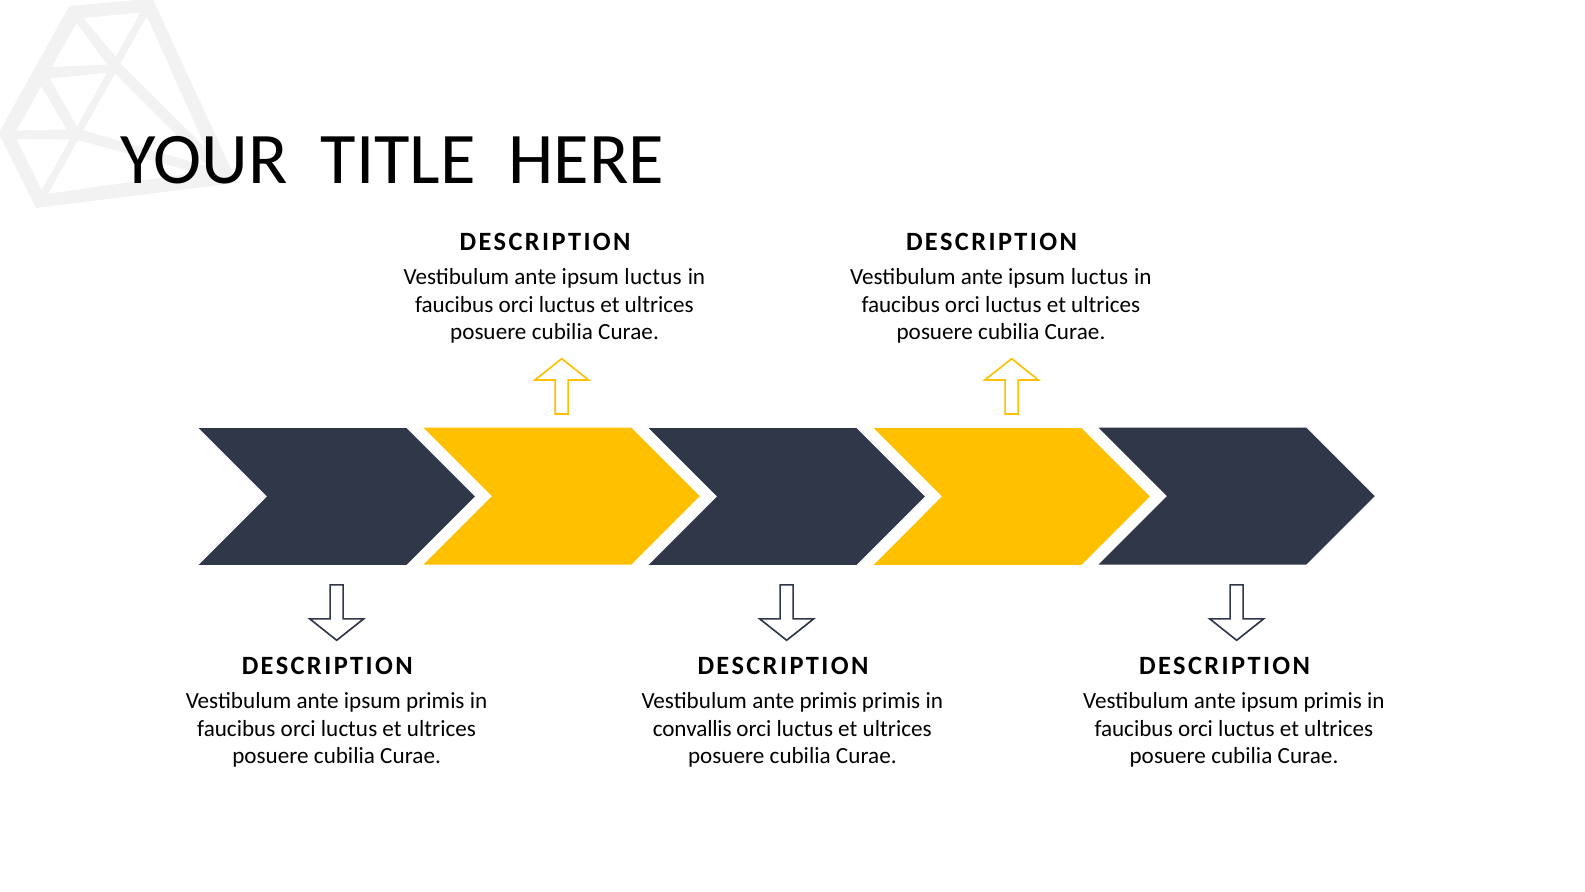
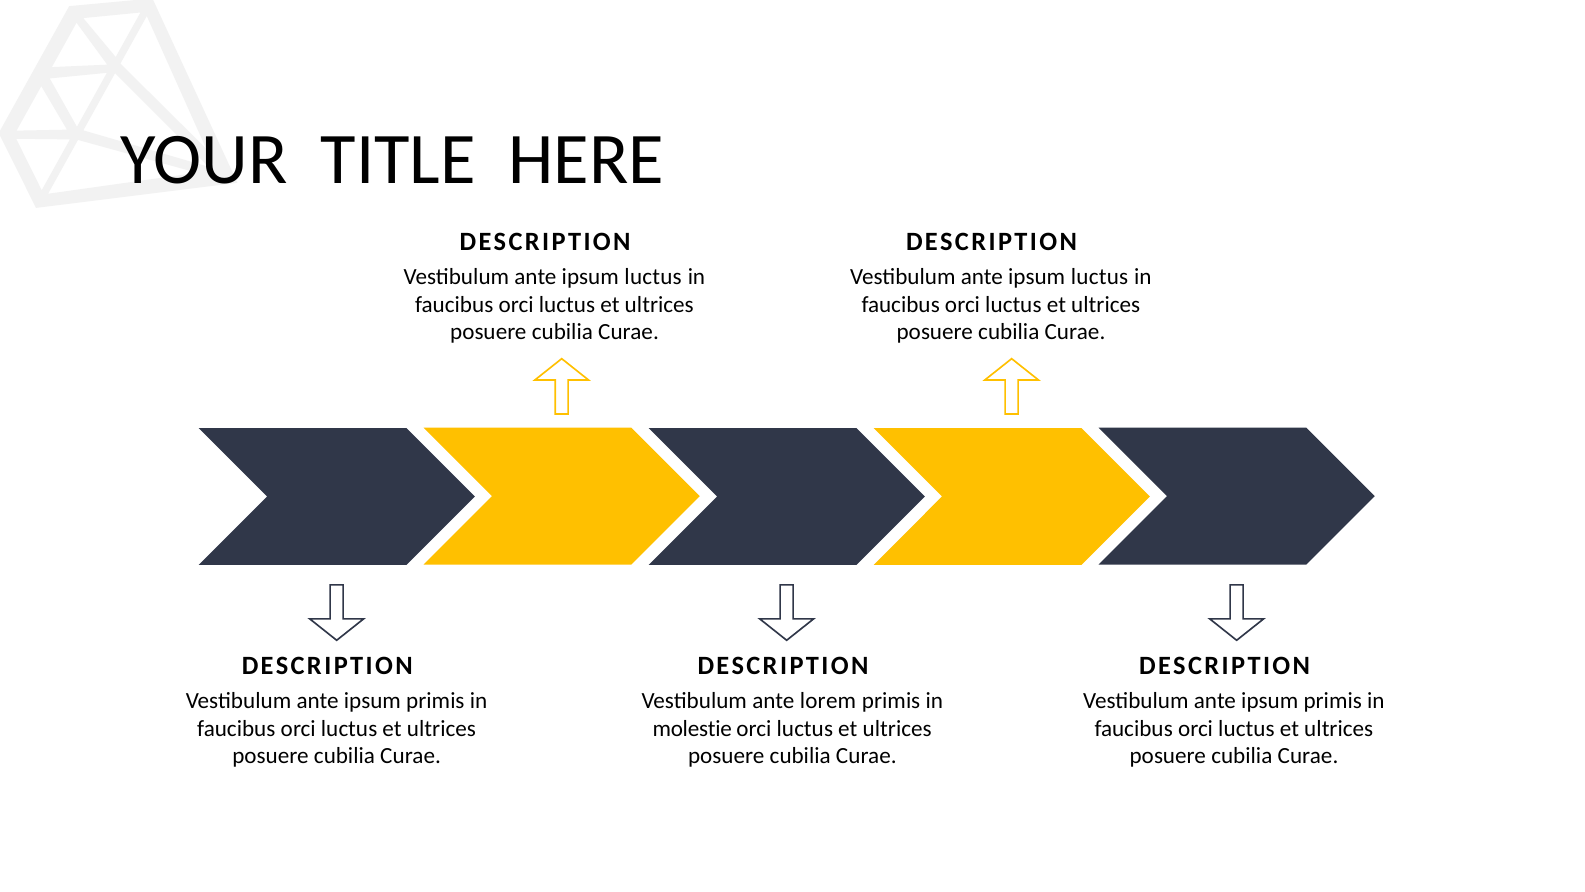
ante primis: primis -> lorem (828, 700)
convallis: convallis -> molestie (692, 728)
